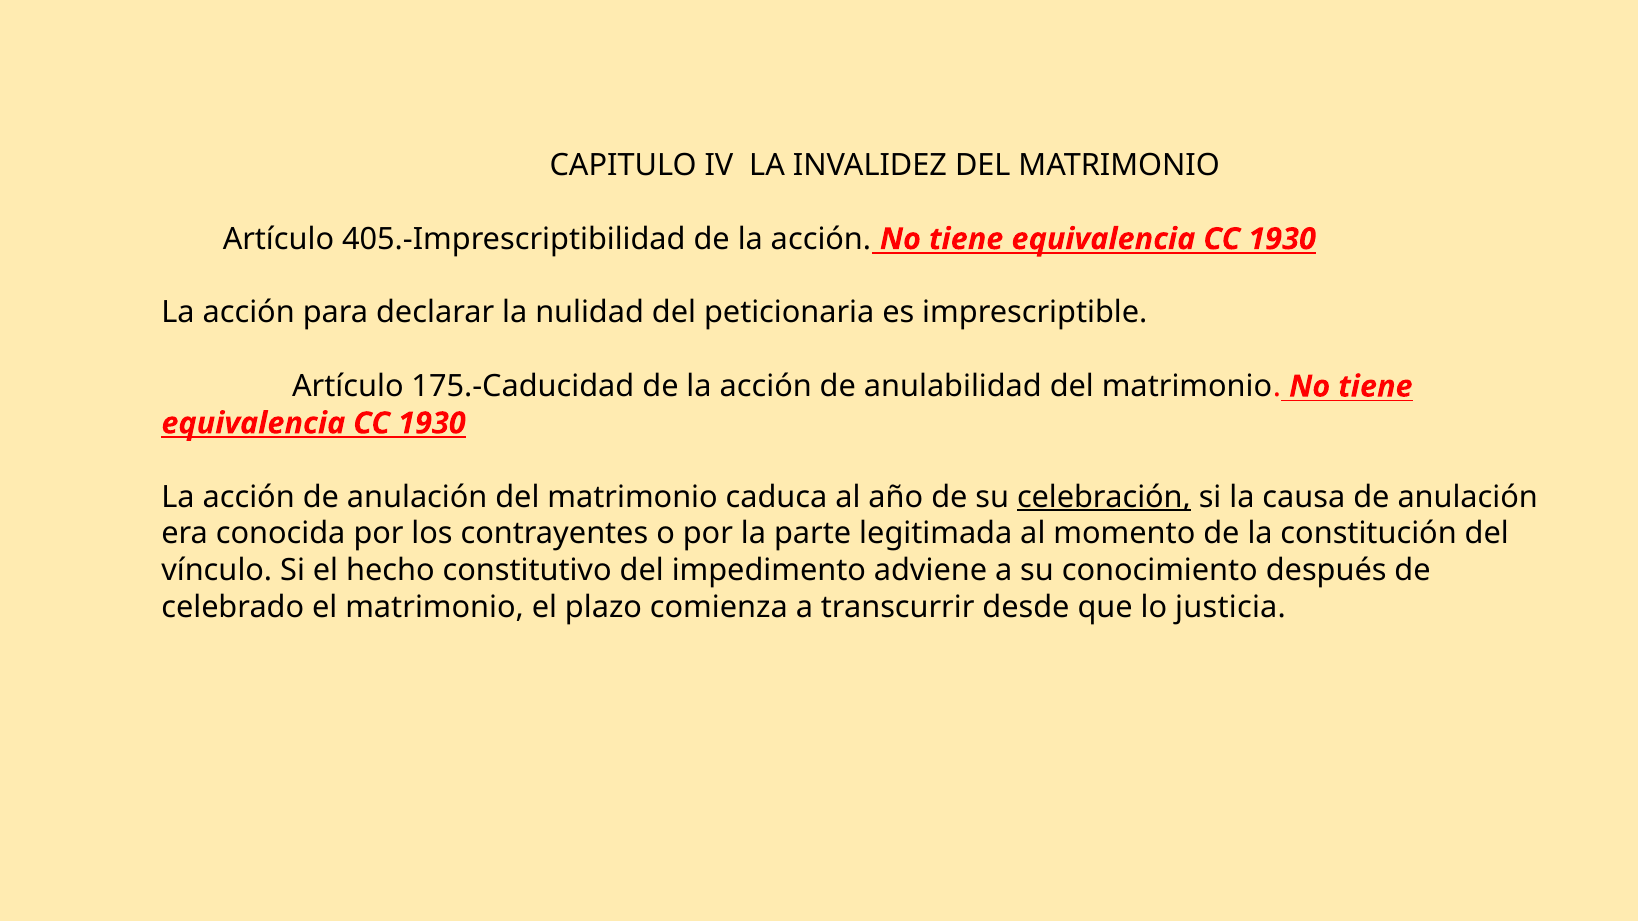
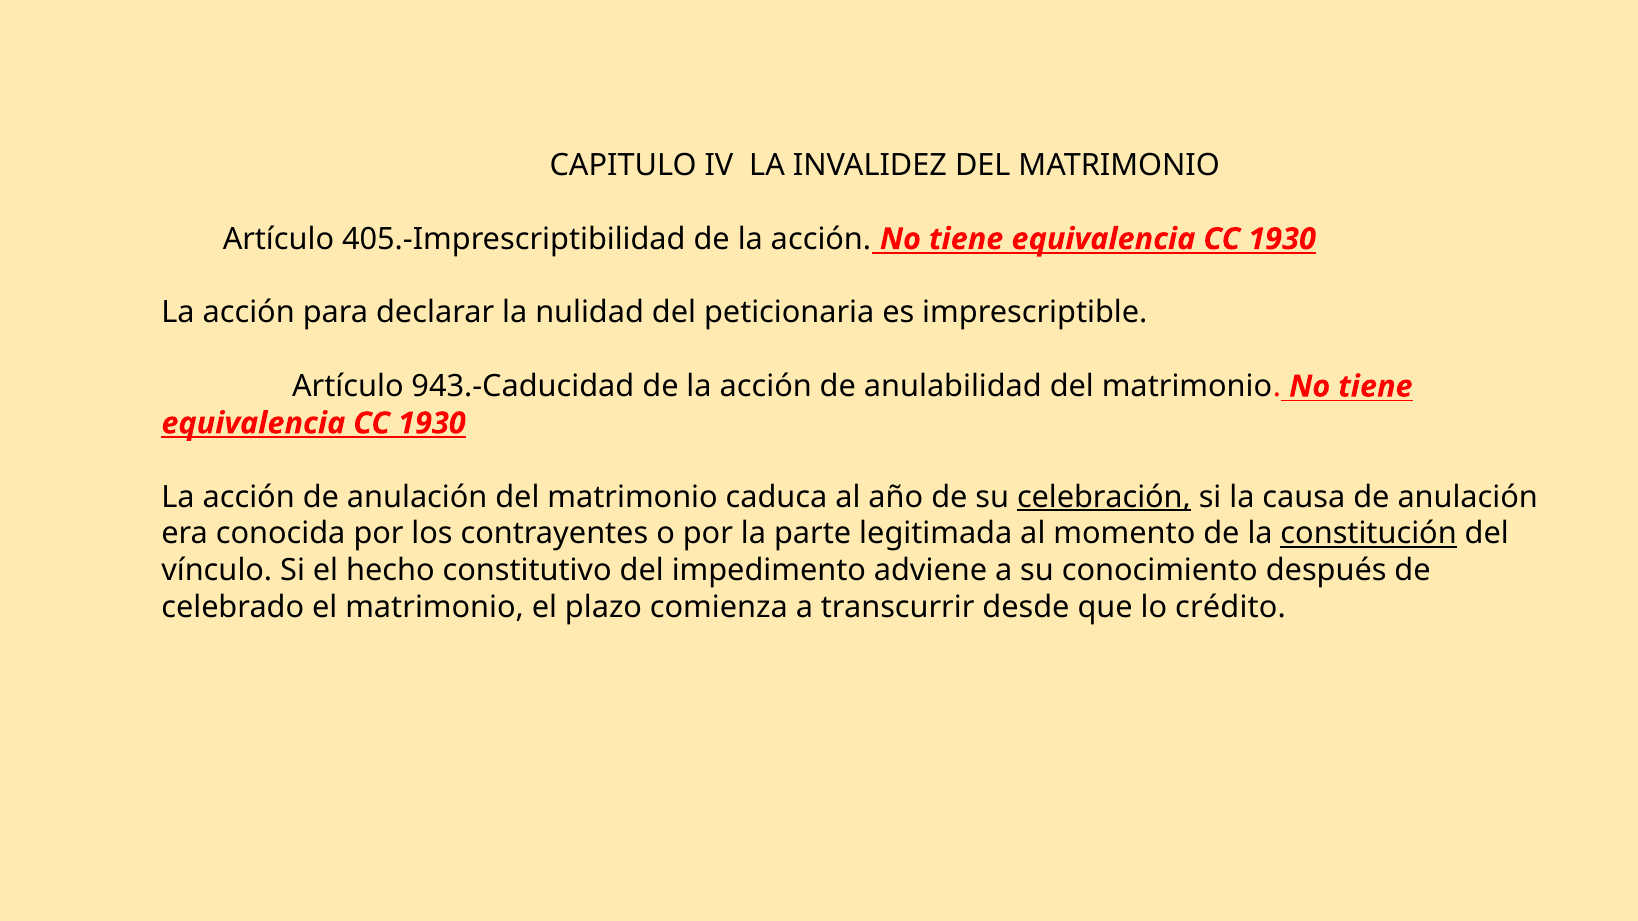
175.-Caducidad: 175.-Caducidad -> 943.-Caducidad (523, 387)
constitución underline: none -> present (1369, 534)
justicia: justicia -> crédito (1231, 608)
